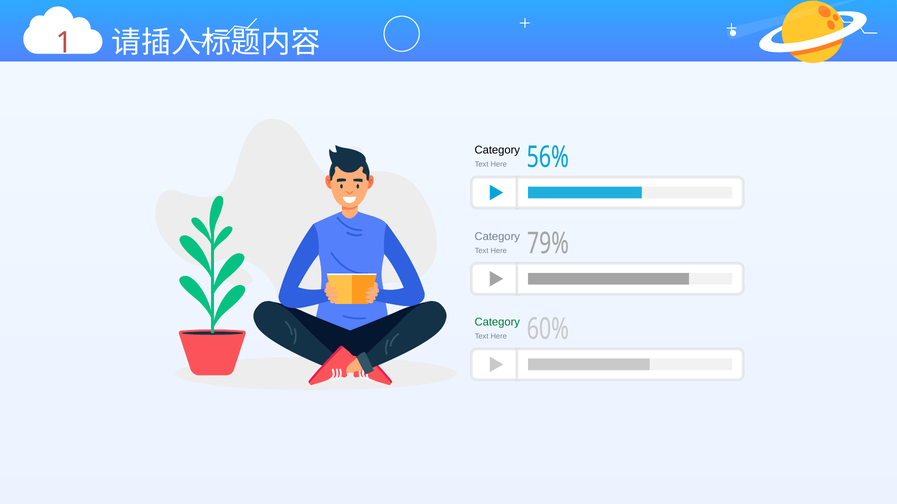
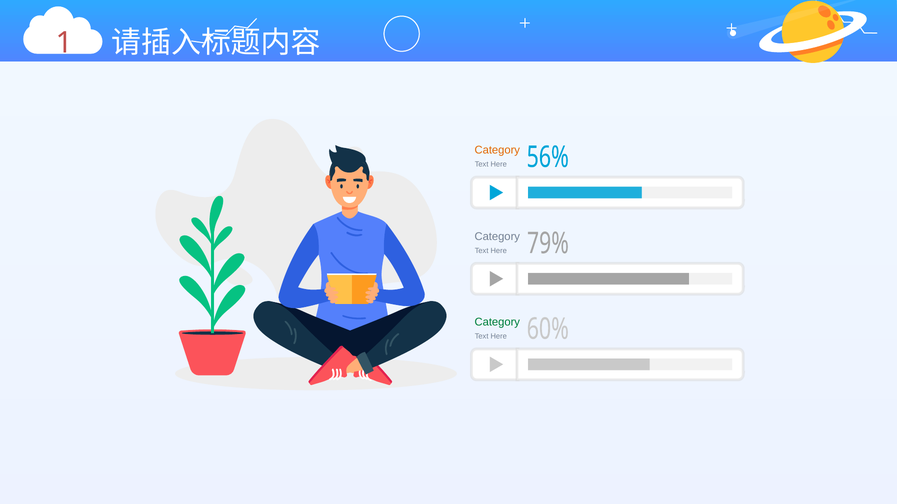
Category colour: black -> orange (497, 150)
